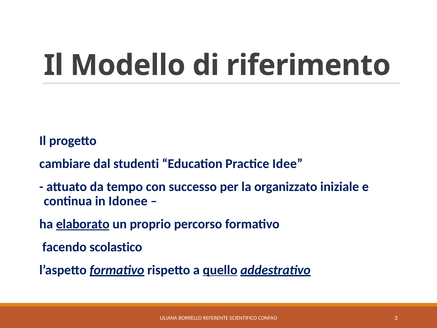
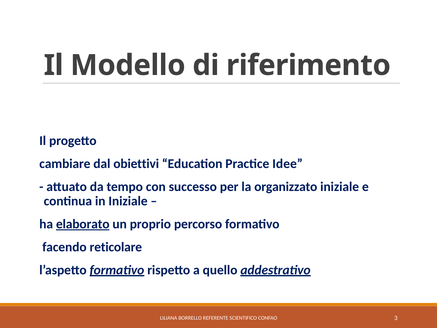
studenti: studenti -> obiettivi (136, 164)
in Idonee: Idonee -> Iniziale (128, 201)
scolastico: scolastico -> reticolare (116, 247)
quello underline: present -> none (220, 270)
